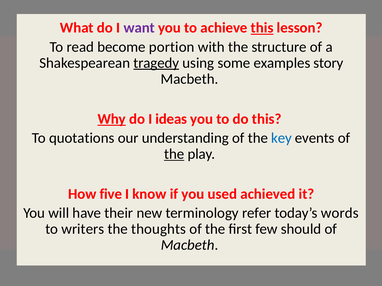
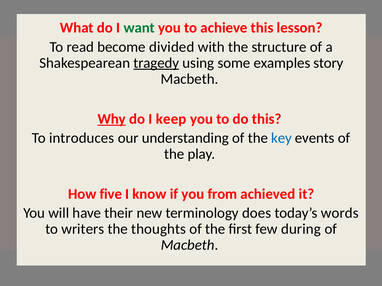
want colour: purple -> green (139, 28)
this underline: present -> none (262, 28)
portion: portion -> divided (172, 47)
ideas: ideas -> keep (171, 119)
quotations: quotations -> introduces (82, 138)
the underline: present -> none (174, 154)
used: used -> from (222, 194)
refer: refer -> does (257, 213)
should: should -> during (301, 229)
